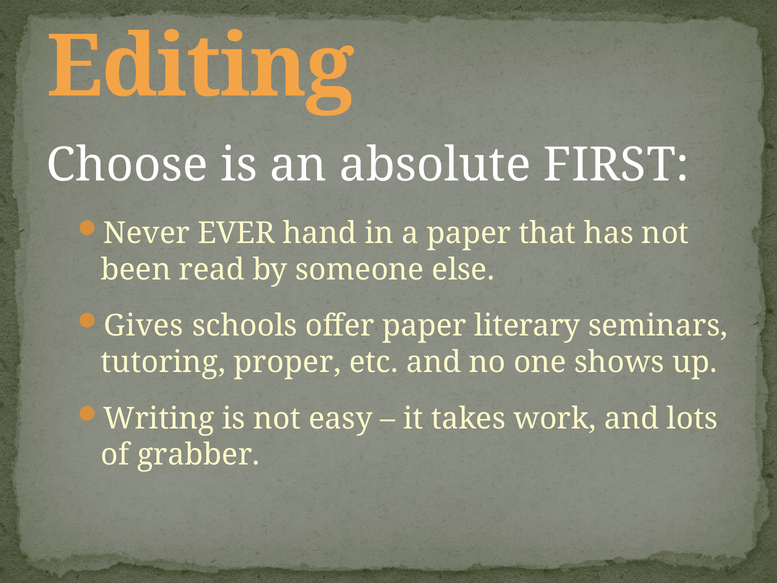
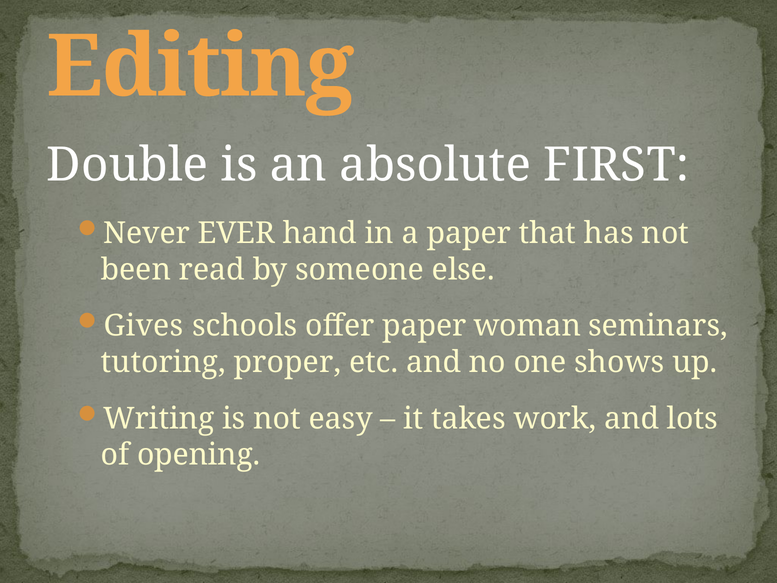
Choose: Choose -> Double (127, 165)
literary: literary -> woman (527, 326)
grabber: grabber -> opening (199, 455)
